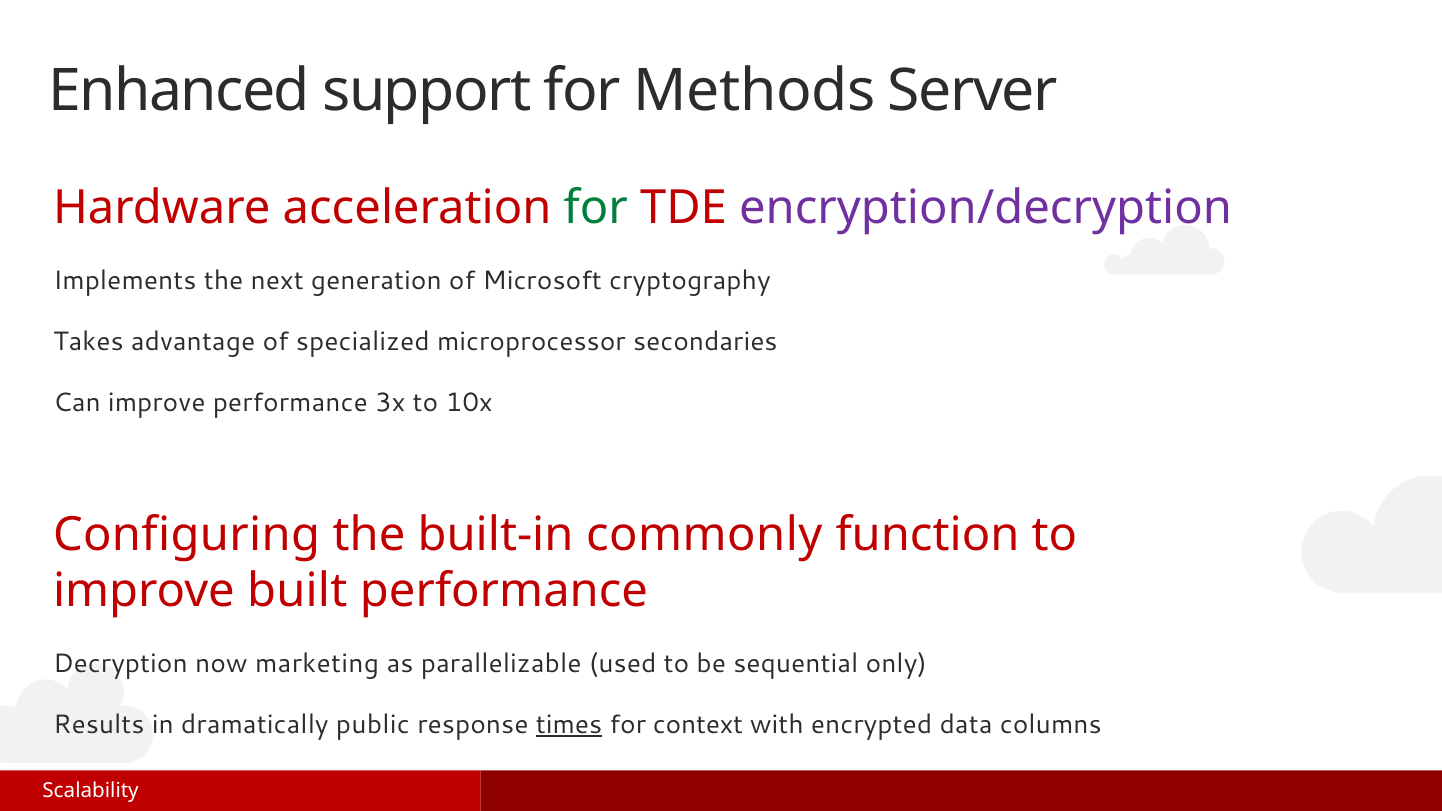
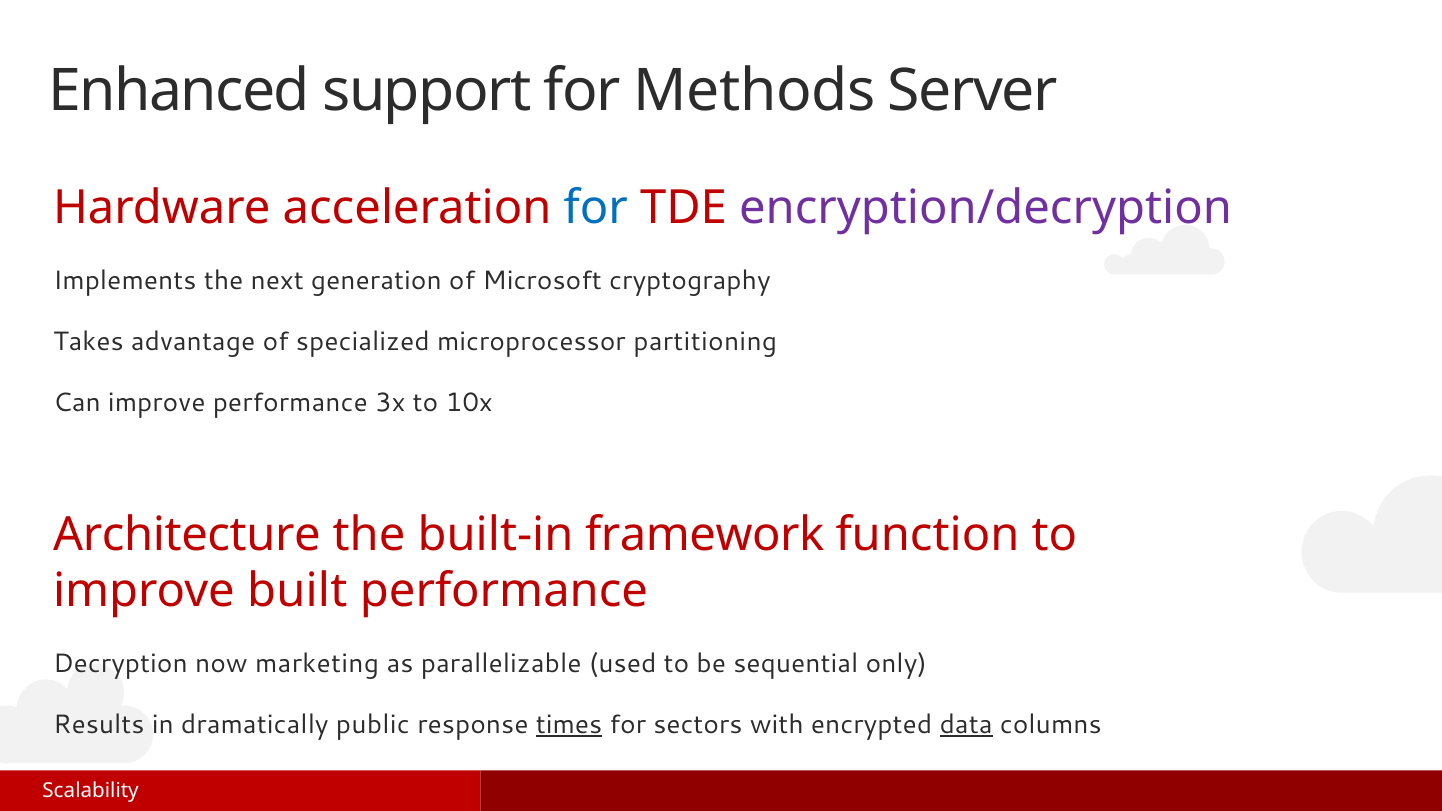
for colour: green -> blue (596, 208)
secondaries: secondaries -> partitioning (705, 342)
Configuring: Configuring -> Architecture (187, 535)
commonly: commonly -> framework (705, 535)
context: context -> sectors (698, 725)
data underline: none -> present (966, 725)
